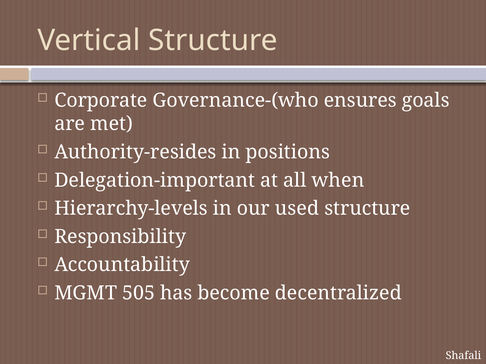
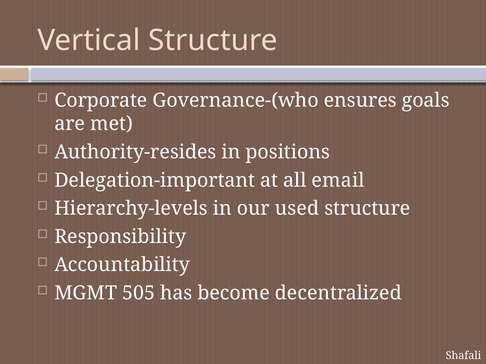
when: when -> email (338, 180)
